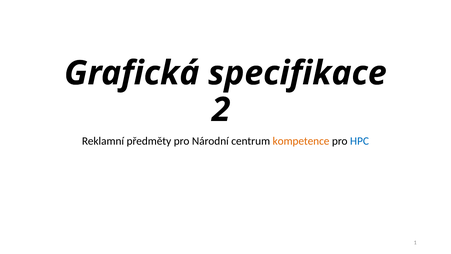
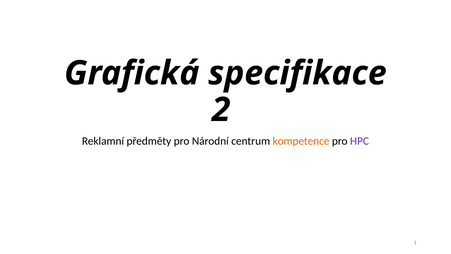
HPC colour: blue -> purple (359, 141)
